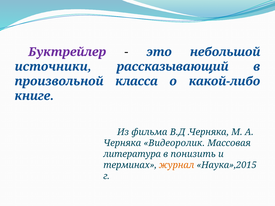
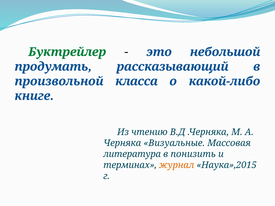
Буктрейлер colour: purple -> green (67, 52)
источники: источники -> продумать (53, 67)
фильма: фильма -> чтению (149, 132)
Видеоролик: Видеоролик -> Визуальные (174, 143)
